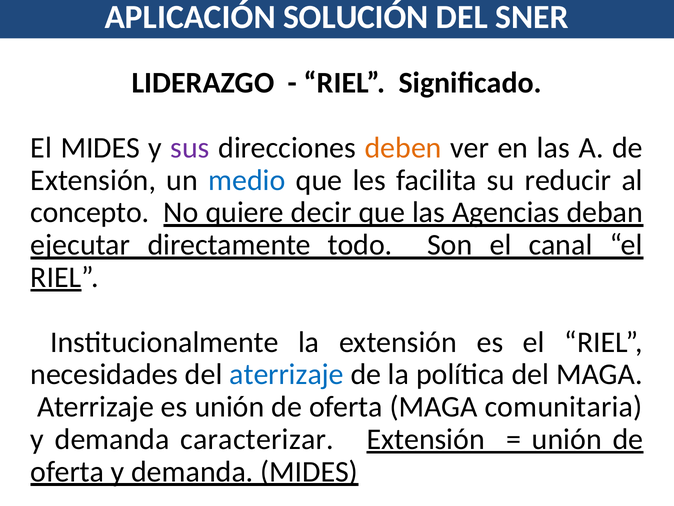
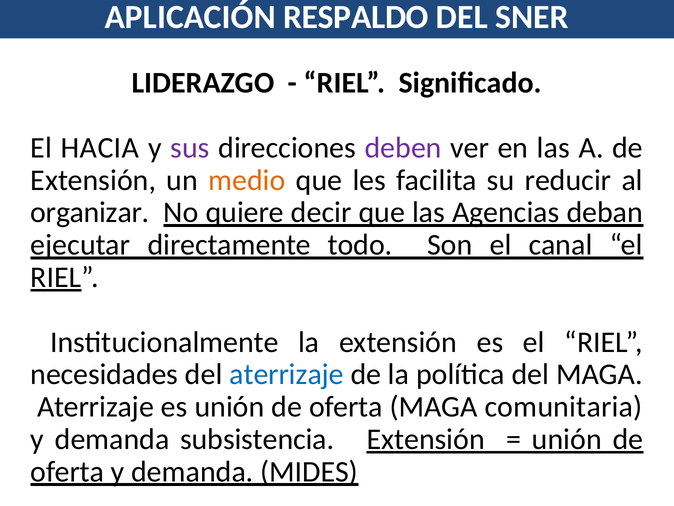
SOLUCIÓN: SOLUCIÓN -> RESPALDO (356, 17)
El MIDES: MIDES -> HACIA (100, 148)
deben colour: orange -> purple (403, 148)
medio colour: blue -> orange (247, 180)
concepto: concepto -> organizar (90, 212)
caracterizar: caracterizar -> subsistencia (257, 439)
